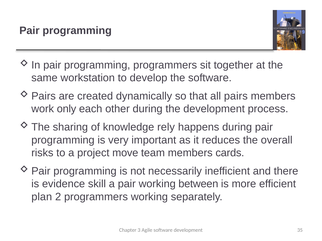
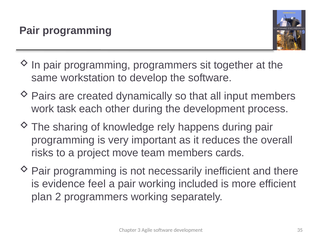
pairs: pairs -> input (236, 96)
only: only -> task (67, 109)
skill: skill -> feel (97, 184)
between: between -> included (198, 184)
